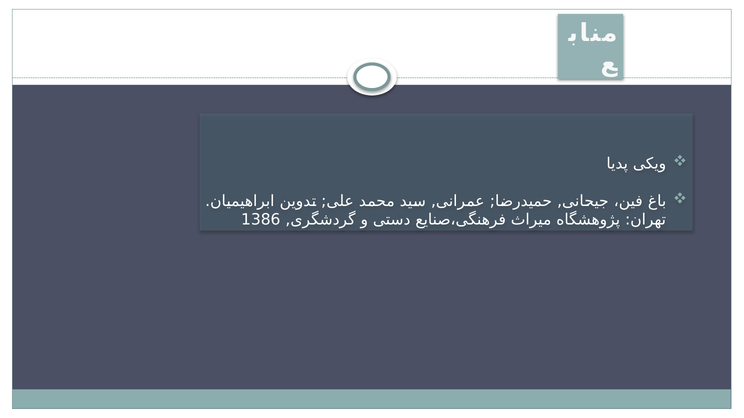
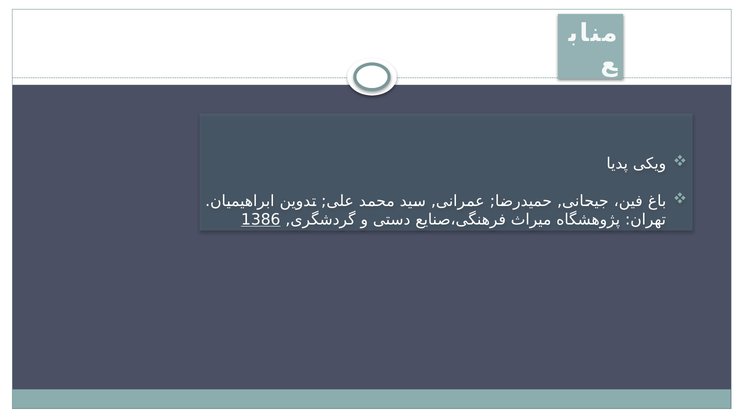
1386 underline: none -> present (261, 220)
